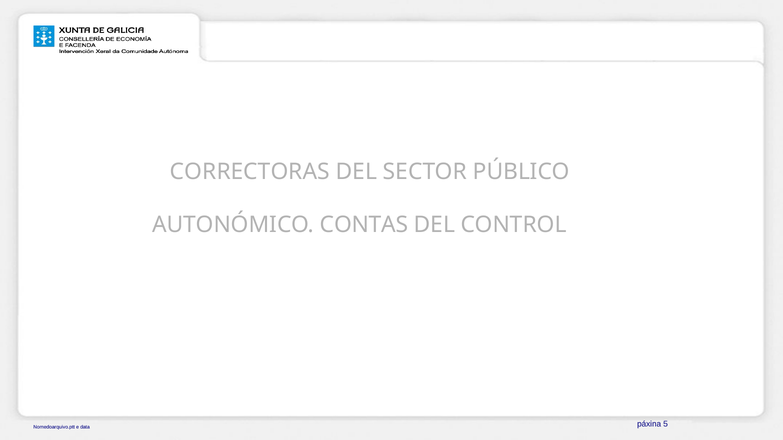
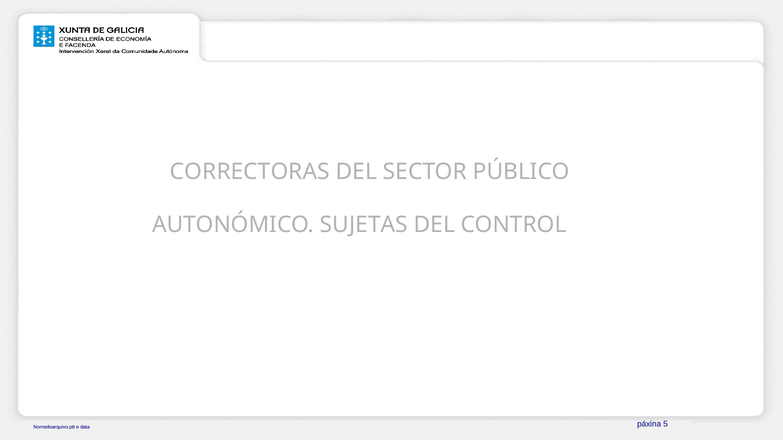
CONTAS: CONTAS -> SUJETAS (364, 225)
